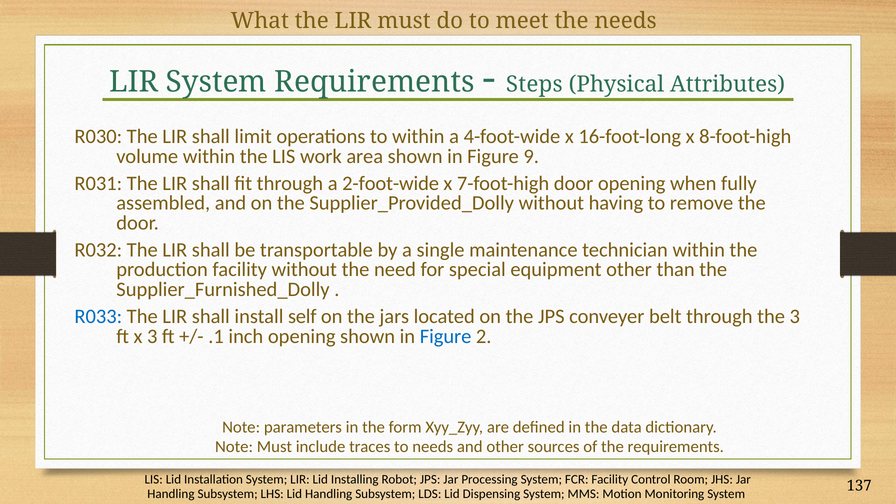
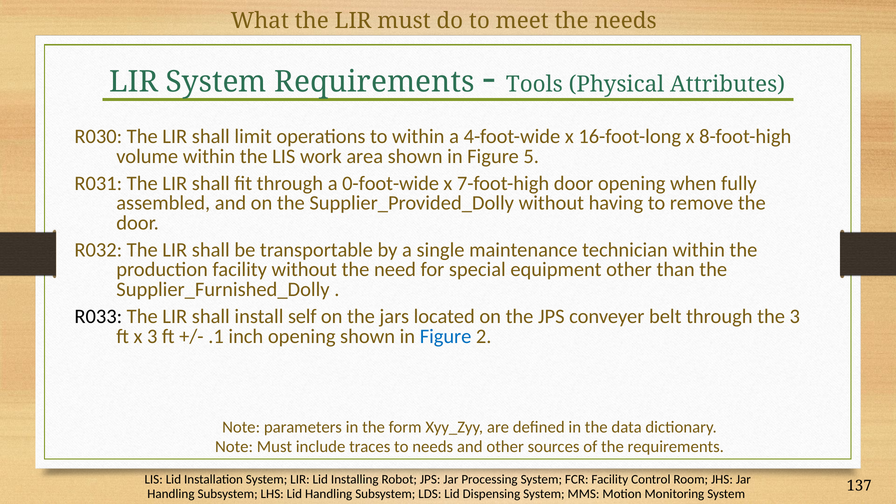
Steps: Steps -> Tools (534, 85)
9: 9 -> 5 (531, 156)
2-foot-wide: 2-foot-wide -> 0-foot-wide (391, 183)
R033 colour: blue -> black (98, 317)
